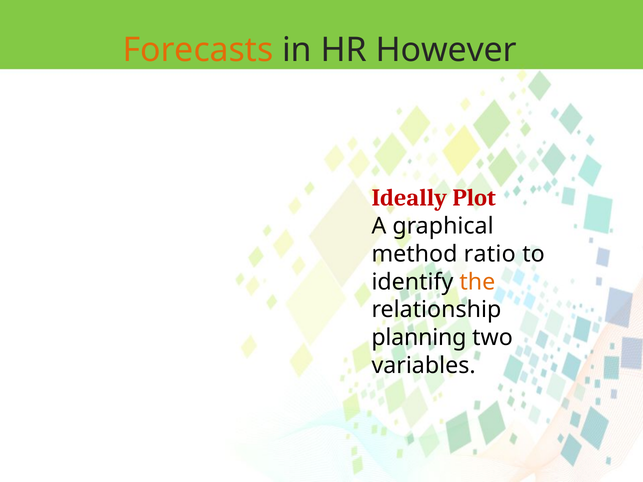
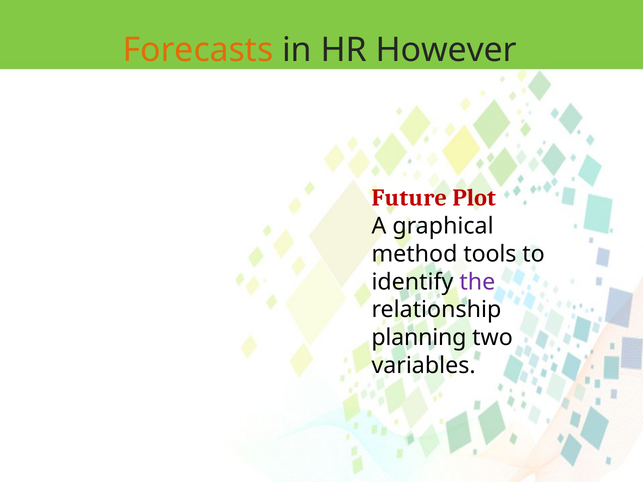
Ideally: Ideally -> Future (409, 198)
ratio: ratio -> tools (490, 254)
the colour: orange -> purple (477, 282)
